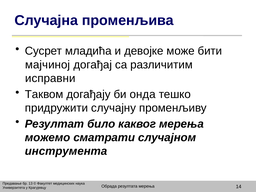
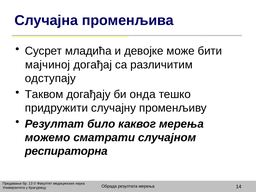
исправни: исправни -> одступају (50, 78)
инструмента: инструмента -> респираторна (66, 151)
